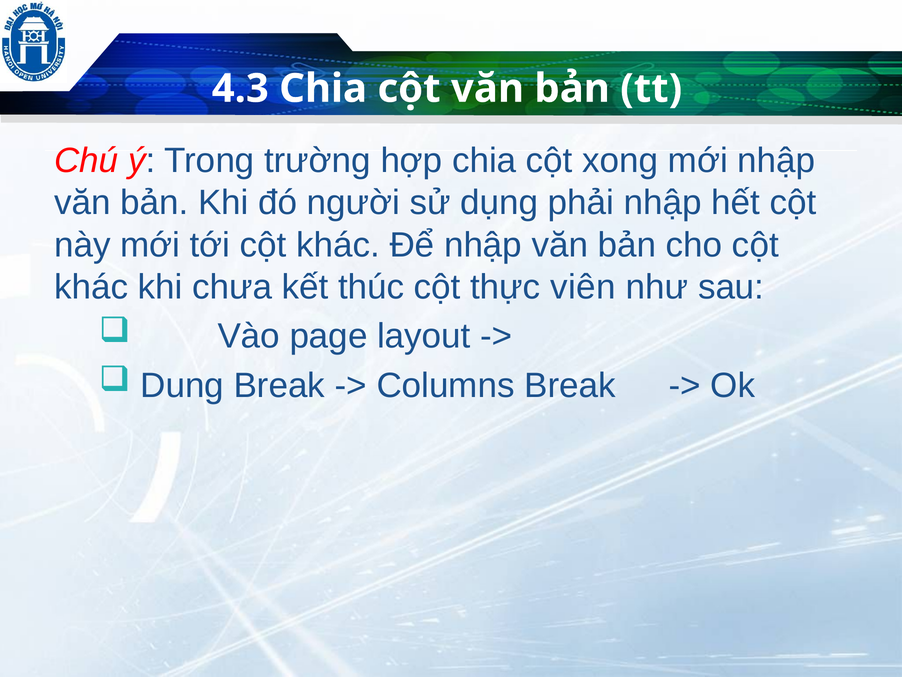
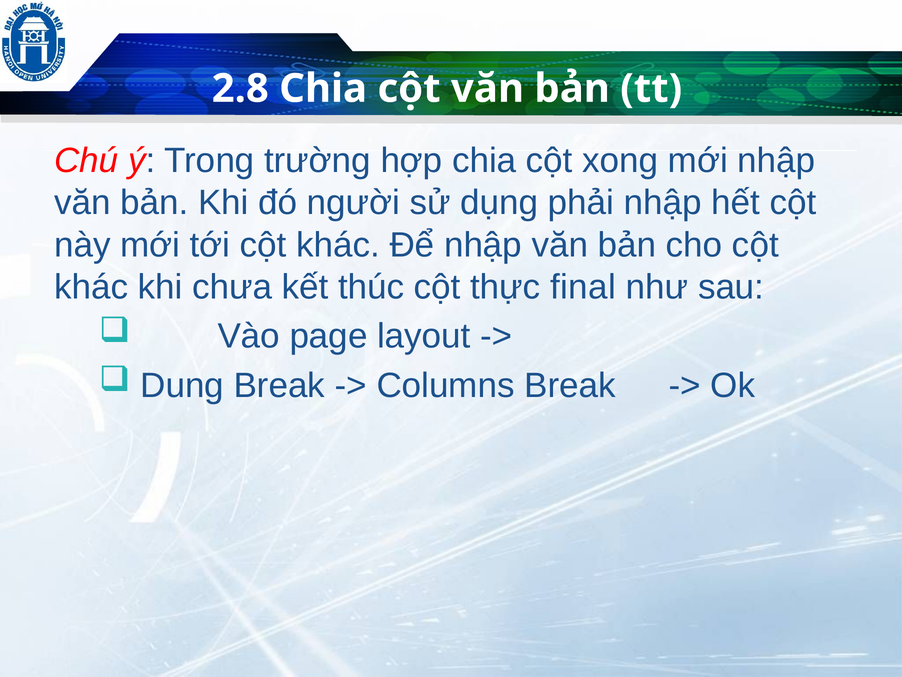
4.3: 4.3 -> 2.8 (240, 89)
viên: viên -> final (583, 287)
